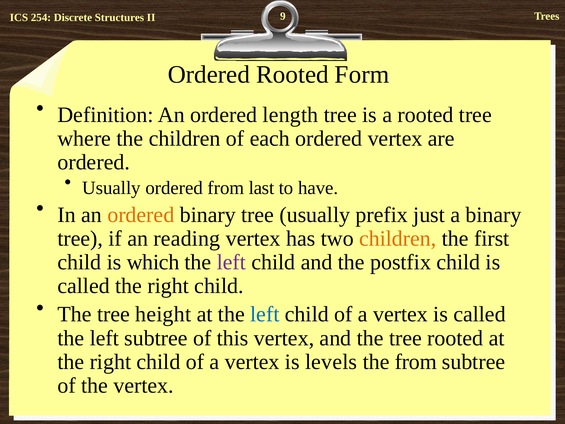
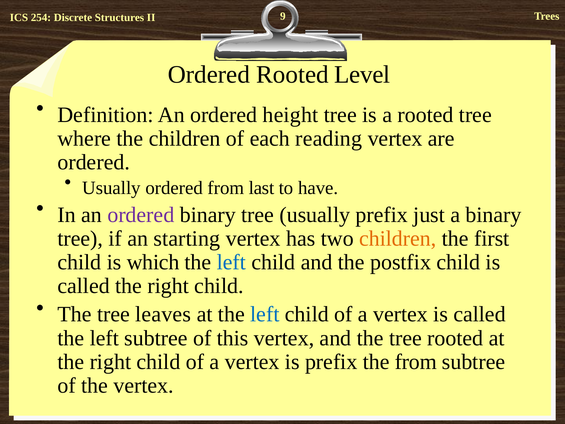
Form: Form -> Level (362, 75)
length: length -> height (290, 115)
each ordered: ordered -> reading (329, 138)
ordered colour: orange -> purple (141, 215)
reading: reading -> starting (187, 238)
left colour: purple -> blue (231, 262)
height: height -> leaves (163, 314)
is levels: levels -> prefix (331, 362)
